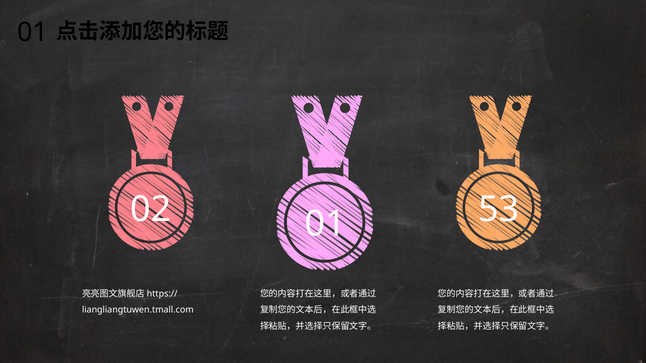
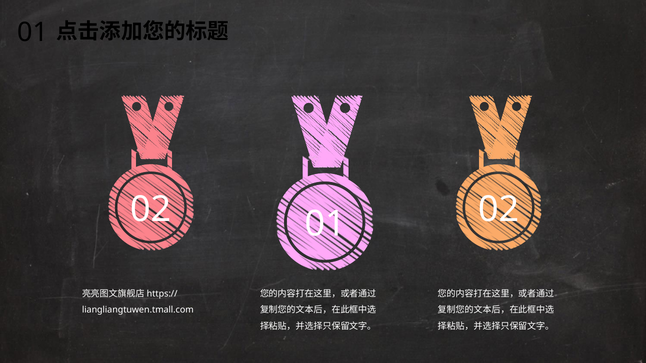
02 53: 53 -> 02 (499, 210)
